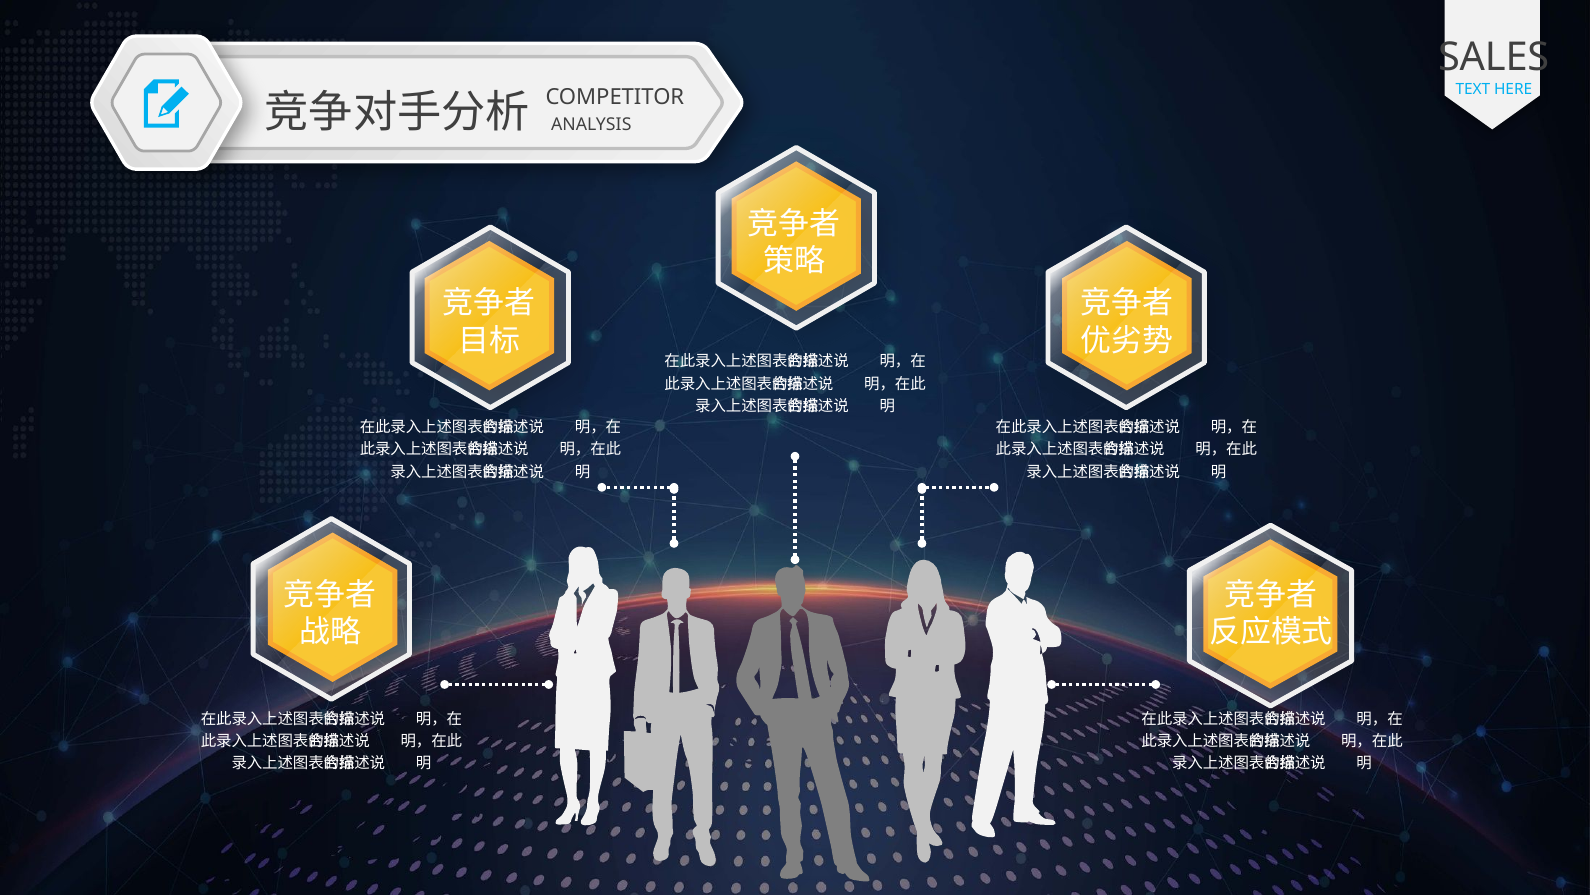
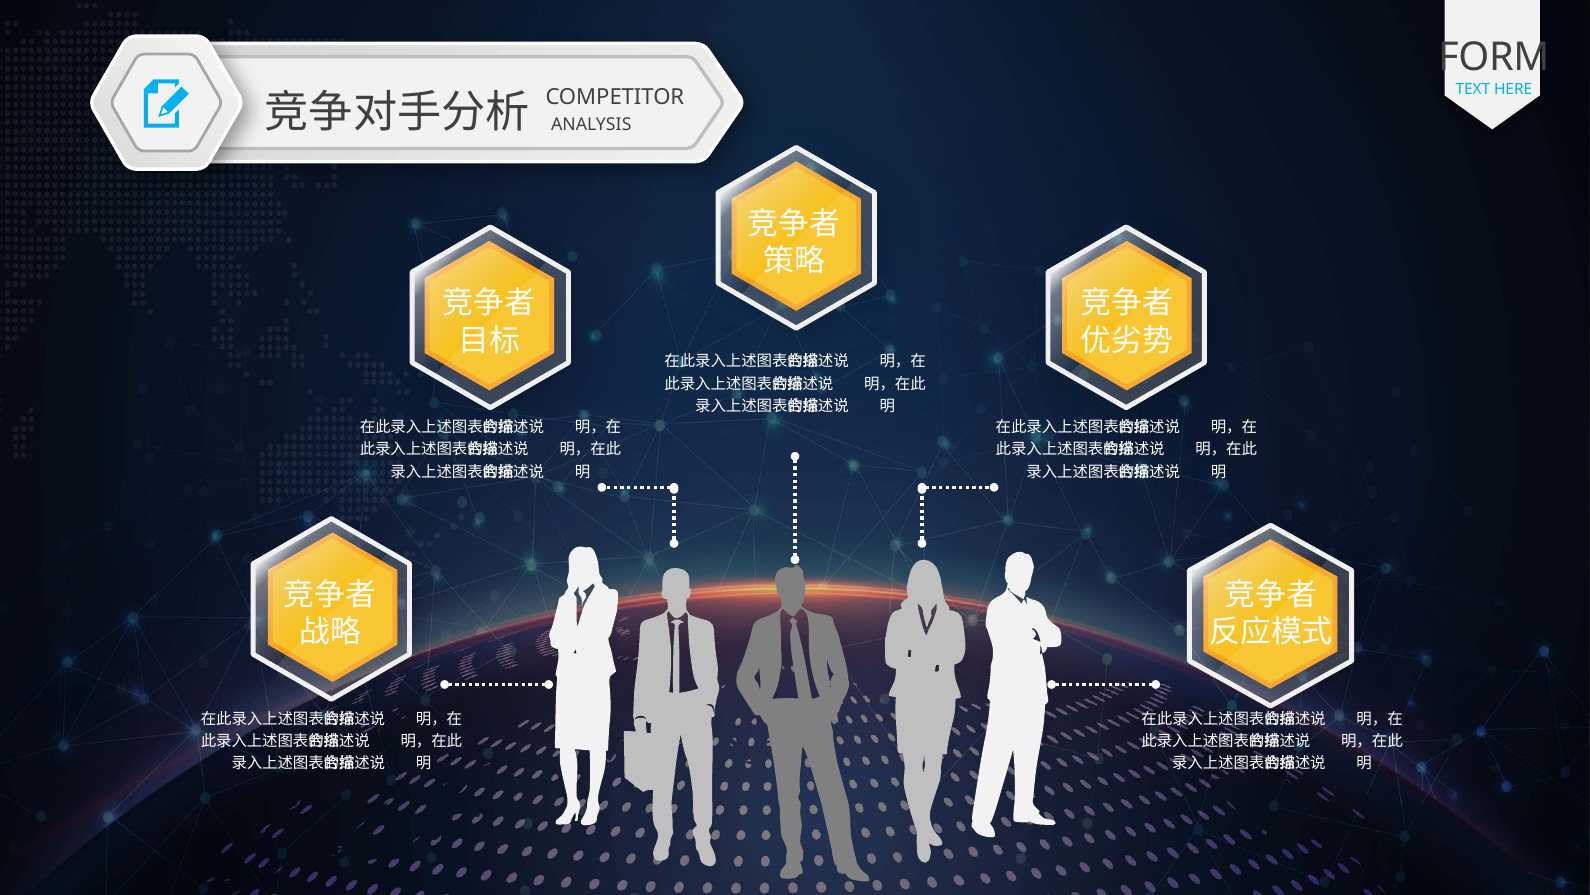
SALES: SALES -> FORM (1494, 58)
